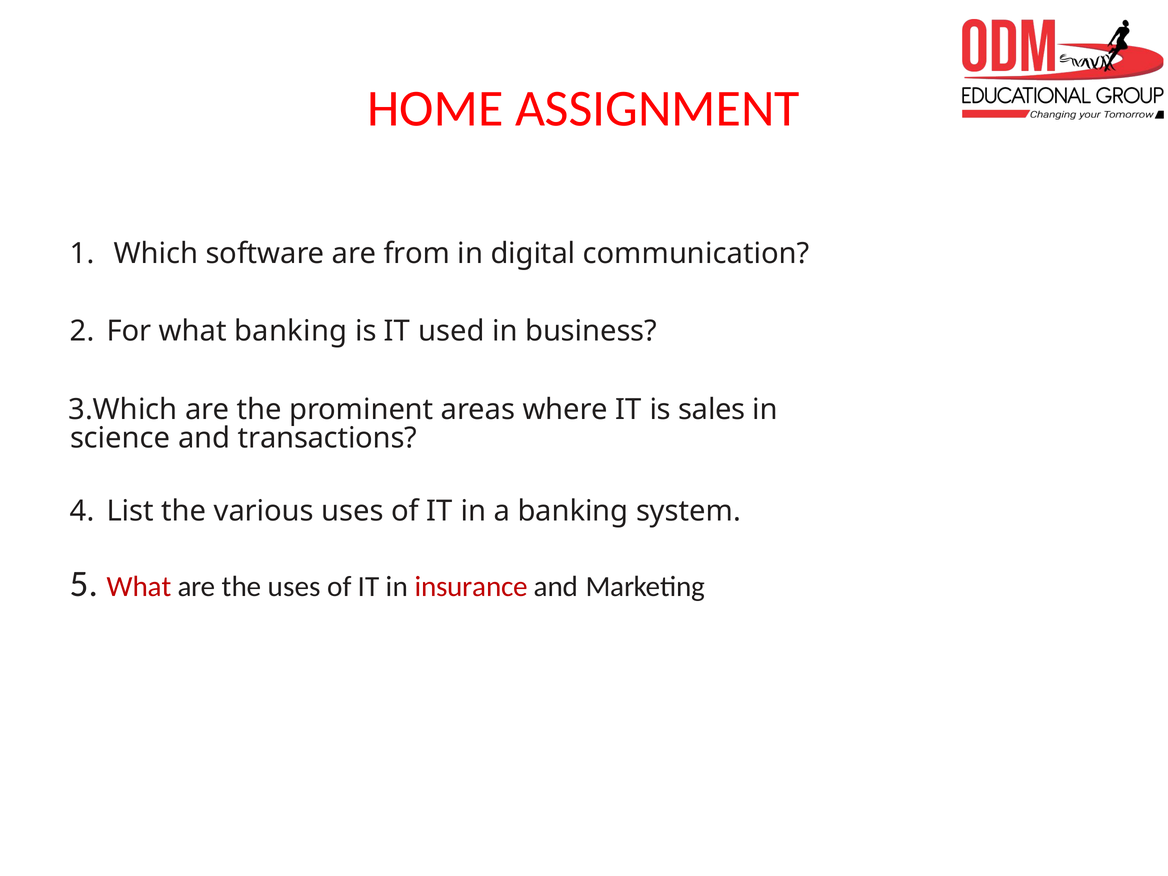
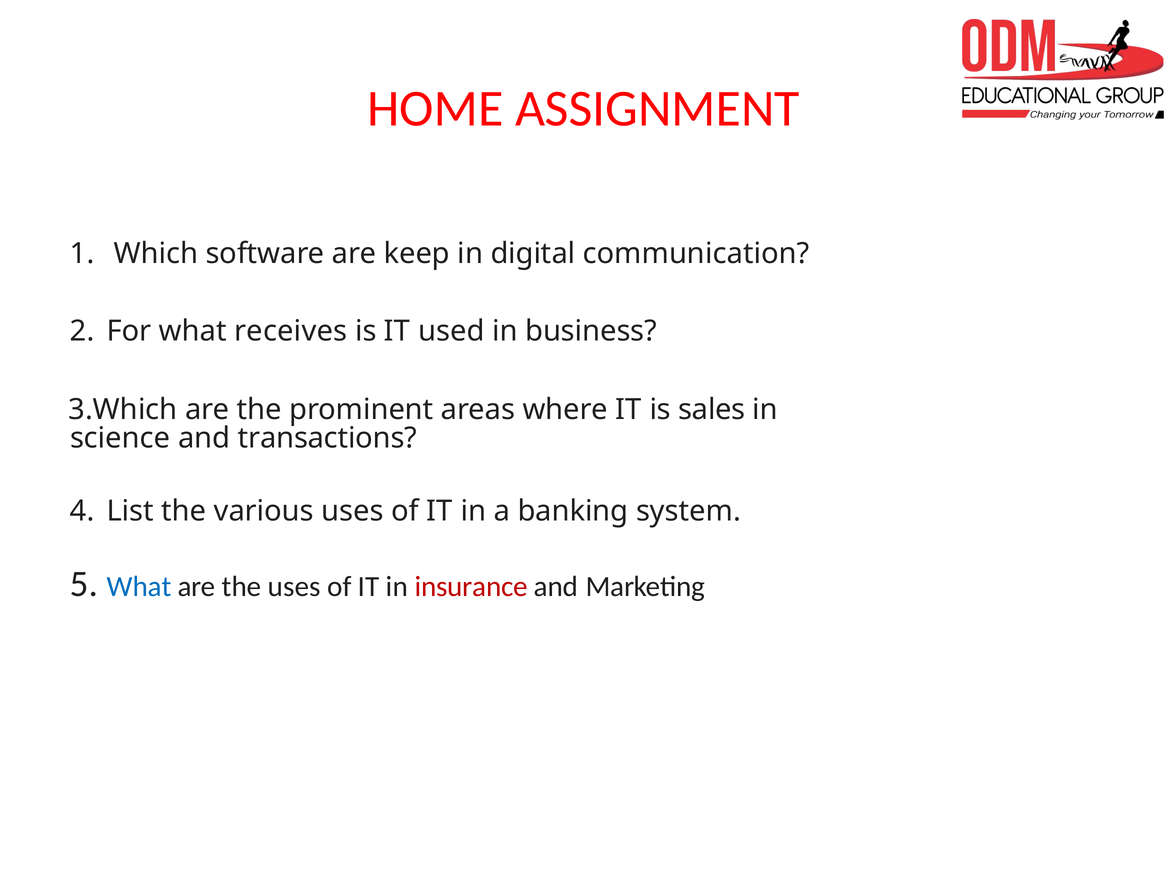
from: from -> keep (417, 253)
what banking: banking -> receives (291, 331)
What colour: red -> blue (139, 587)
